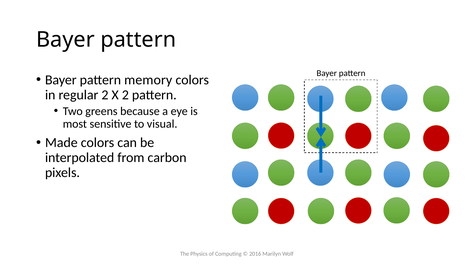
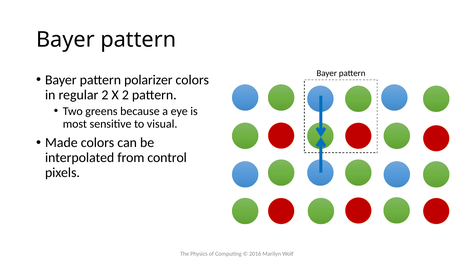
memory: memory -> polarizer (148, 80)
carbon: carbon -> control (167, 158)
